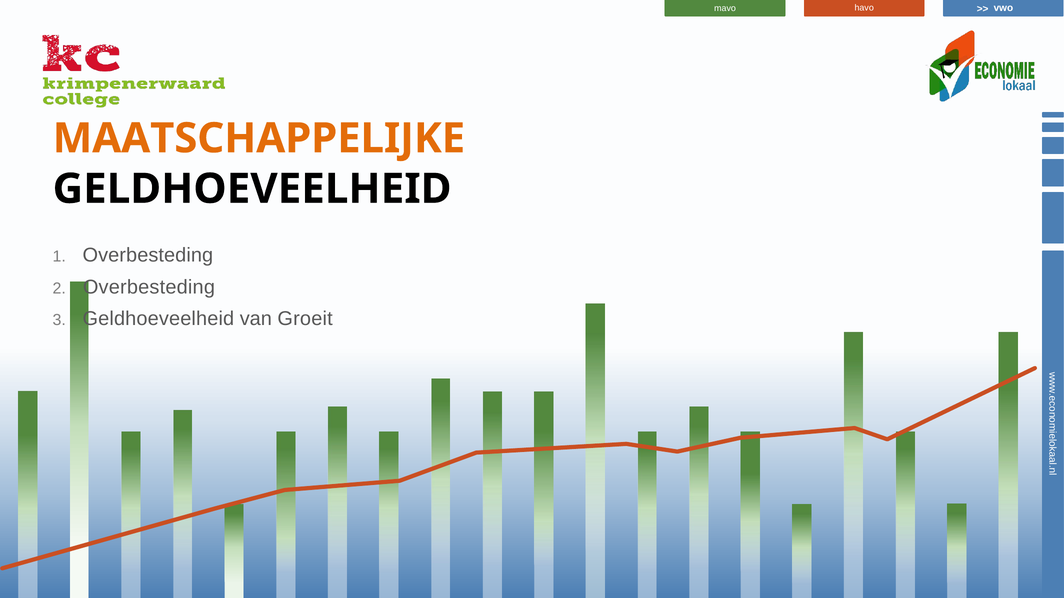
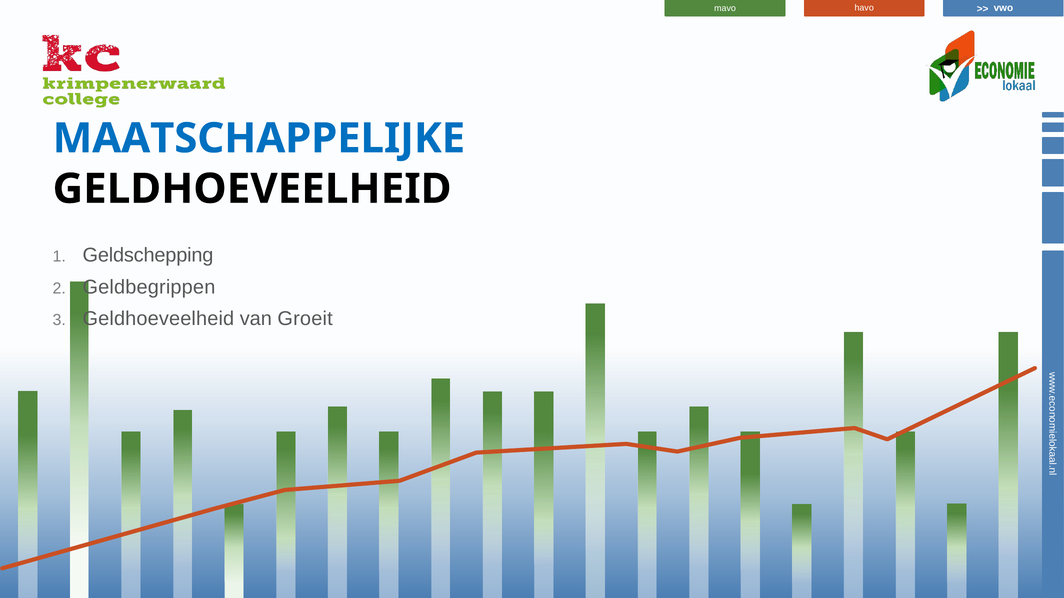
MAATSCHAPPELIJKE colour: orange -> blue (259, 139)
Overbesteding: Overbesteding -> Geldschepping (148, 255)
Overbesteding: Overbesteding -> Geldbegrippen (149, 287)
